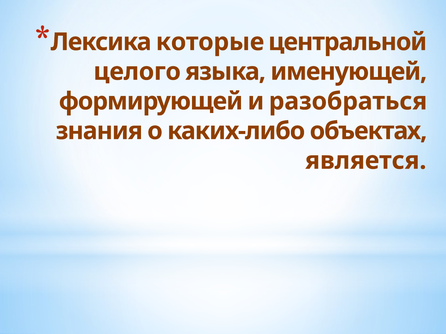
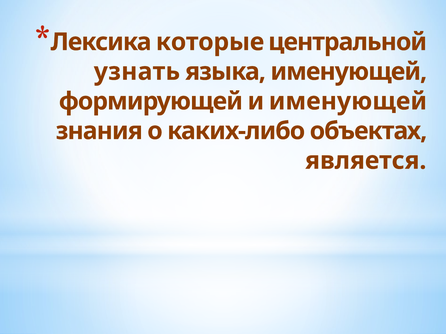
целого: целого -> узнать (137, 72)
и разобраться: разобраться -> именующей (348, 101)
